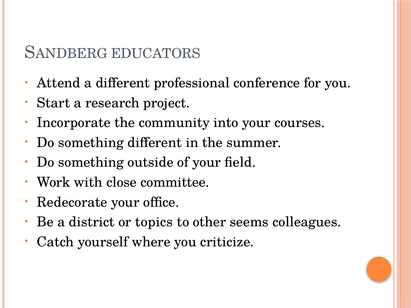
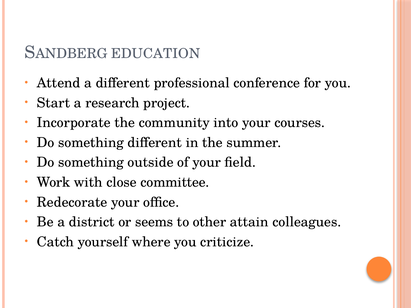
EDUCATORS: EDUCATORS -> EDUCATION (156, 54)
topics: topics -> seems (154, 222)
seems: seems -> attain (249, 222)
